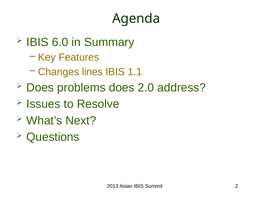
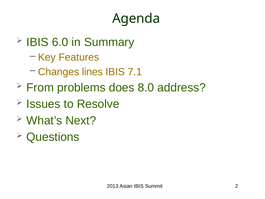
1.1: 1.1 -> 7.1 (135, 72)
Does: Does -> From (40, 87)
2.0: 2.0 -> 8.0 (146, 87)
